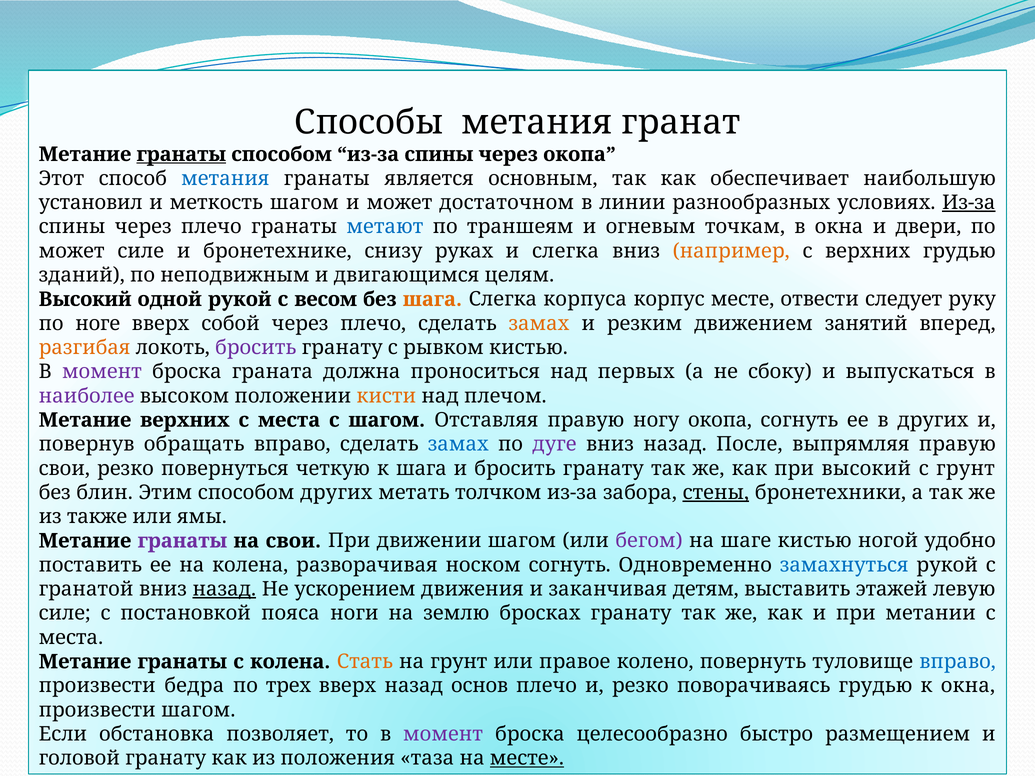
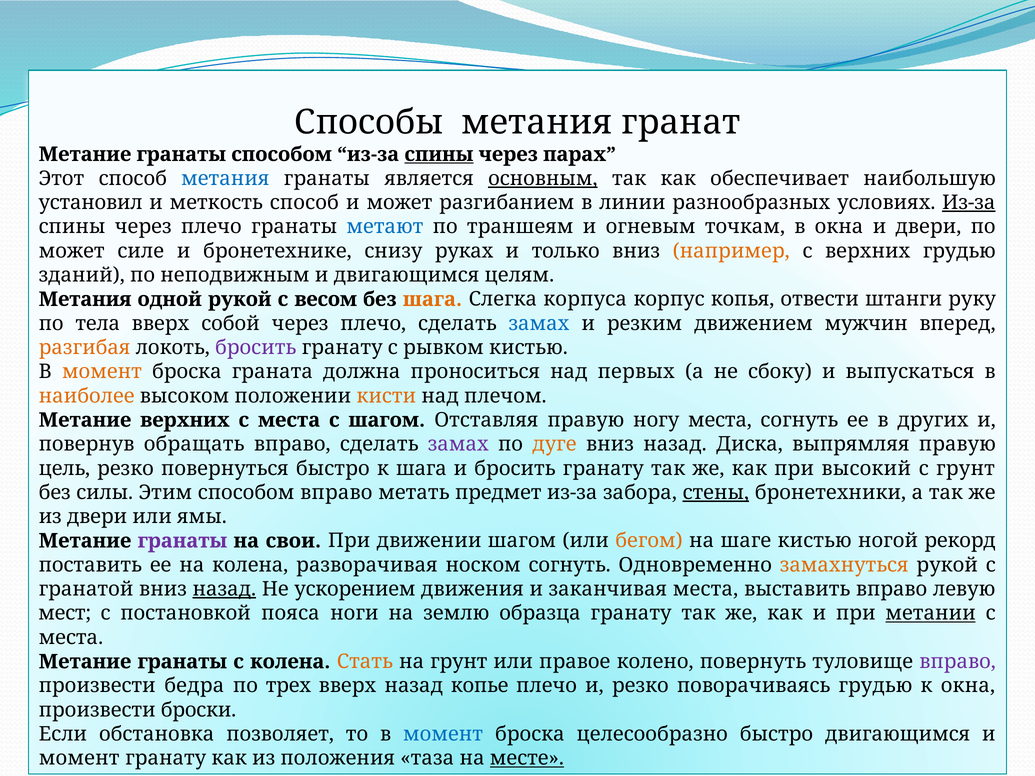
гранаты underline: present -> none (181, 154)
спины underline: none -> present (439, 154)
через окопа: окопа -> парах (580, 154)
основным underline: none -> present (543, 179)
меткость шагом: шагом -> способ (304, 203)
достаточном: достаточном -> разгибанием (507, 203)
и слегка: слегка -> только (566, 251)
Высокий: Высокий -> Метания (85, 299)
корпус месте: месте -> копья (743, 299)
следует: следует -> штанги (904, 299)
ноге: ноге -> тела (98, 324)
замах colour: orange -> blue (539, 324)
занятий: занятий -> мужчин (866, 324)
момент colour: purple -> orange (102, 372)
наиболее colour: purple -> orange (87, 396)
ногу окопа: окопа -> места (720, 420)
замах colour: blue -> purple (458, 444)
дуге colour: purple -> orange (554, 444)
После: После -> Диска (750, 444)
свои: свои -> цель (64, 469)
повернуться четкую: четкую -> быстро (333, 469)
блин: блин -> силы (105, 493)
способом других: других -> вправо (336, 493)
толчком: толчком -> предмет (498, 493)
из также: также -> двери (97, 517)
бегом colour: purple -> orange (649, 541)
удобно: удобно -> рекорд (960, 541)
замахнуться colour: blue -> orange (844, 565)
заканчивая детям: детям -> места (705, 589)
выставить этажей: этажей -> вправо (892, 589)
силе: силе -> мест (65, 614)
бросках: бросках -> образца (540, 614)
метании underline: none -> present (931, 614)
вправо colour: blue -> purple (958, 662)
основ: основ -> копье (480, 686)
произвести шагом: шагом -> броски (198, 710)
момент colour: purple -> blue (443, 734)
быстро размещением: размещением -> двигающимся (898, 734)
головой: головой -> момент (79, 758)
